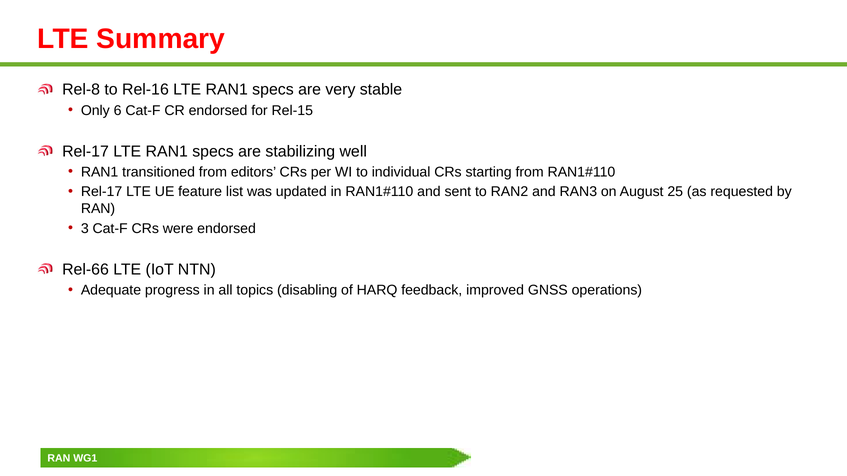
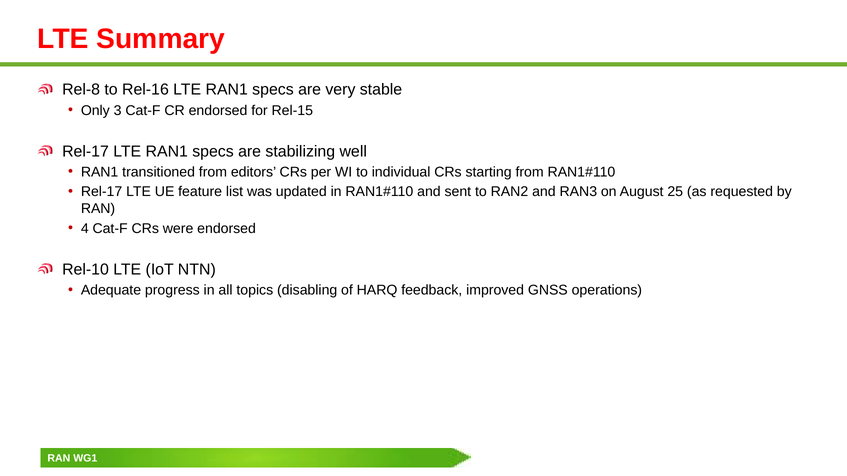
6: 6 -> 3 (118, 111)
3: 3 -> 4 (85, 229)
Rel-66: Rel-66 -> Rel-10 (86, 270)
